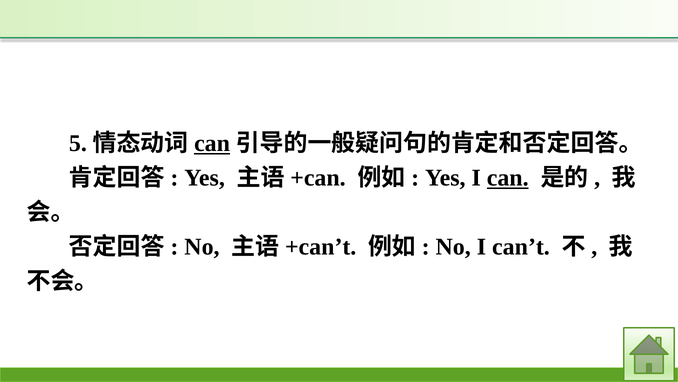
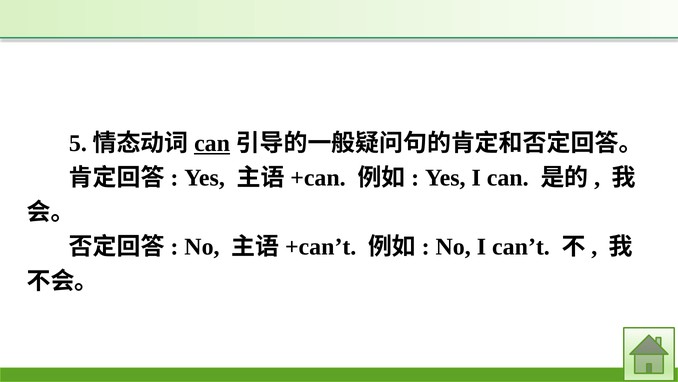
can underline: present -> none (508, 177)
